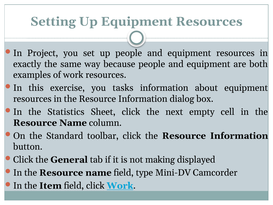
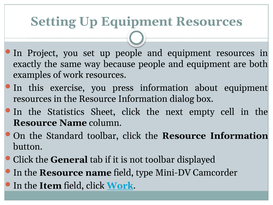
tasks: tasks -> press (123, 88)
not making: making -> toolbar (160, 160)
